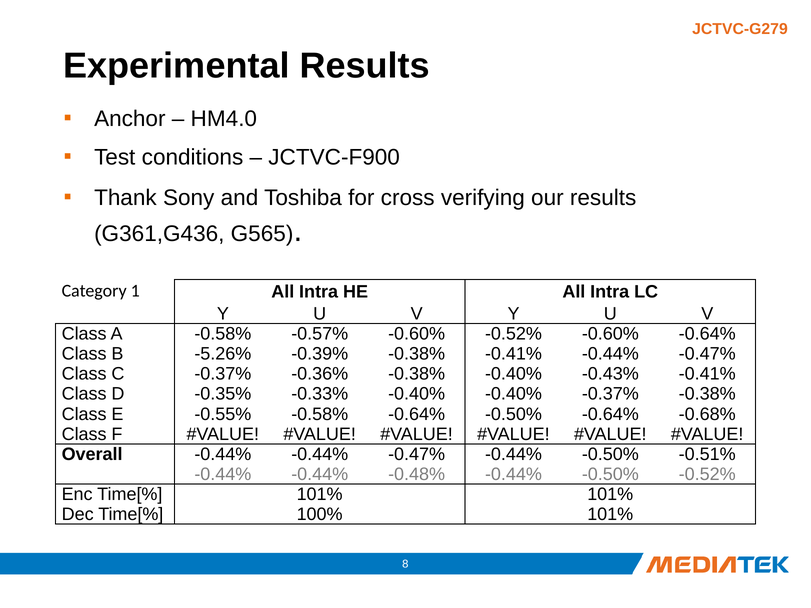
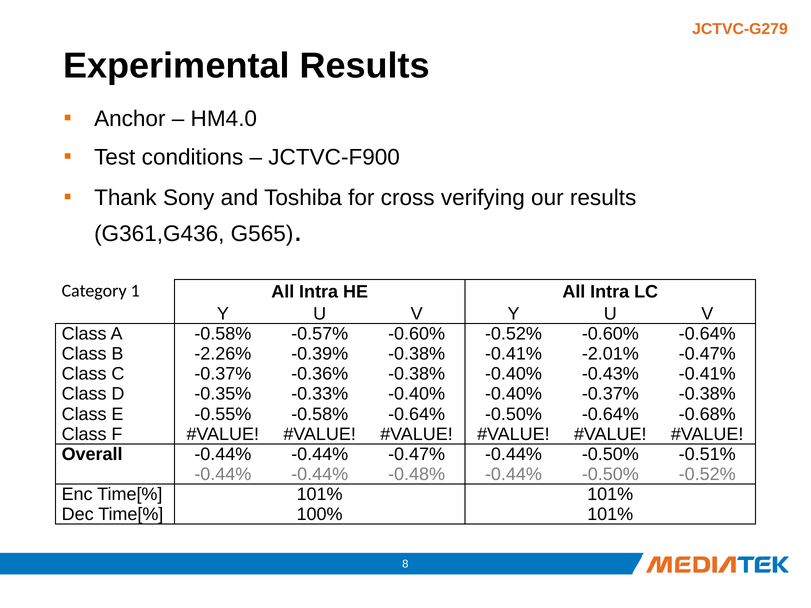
-5.26%: -5.26% -> -2.26% (223, 354)
-0.41% -0.44%: -0.44% -> -2.01% (610, 354)
